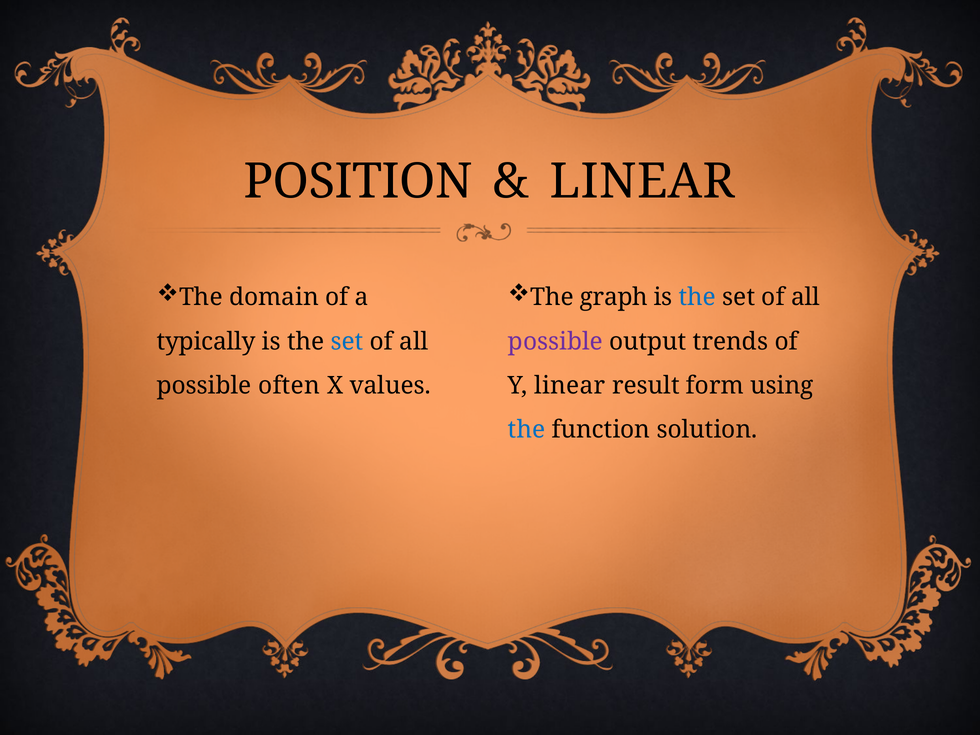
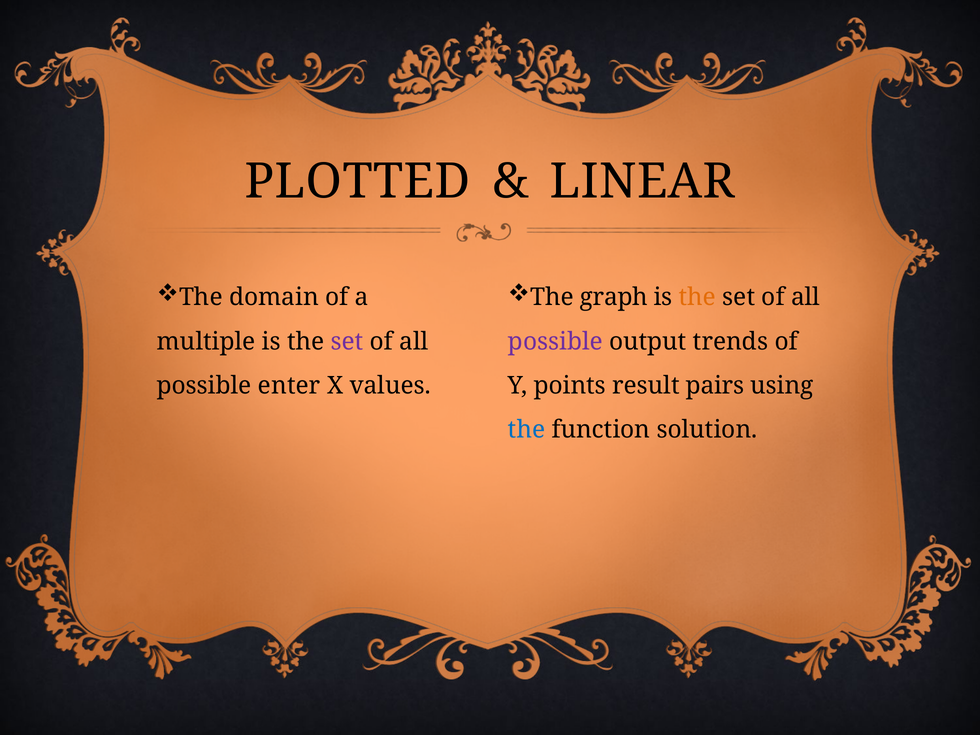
POSITION: POSITION -> PLOTTED (358, 181)
the colour: blue -> orange (697, 297)
typically: typically -> multiple (206, 341)
set colour: blue -> purple (347, 341)
often: often -> enter (289, 386)
Y linear: linear -> points (570, 386)
form: form -> pairs (715, 386)
